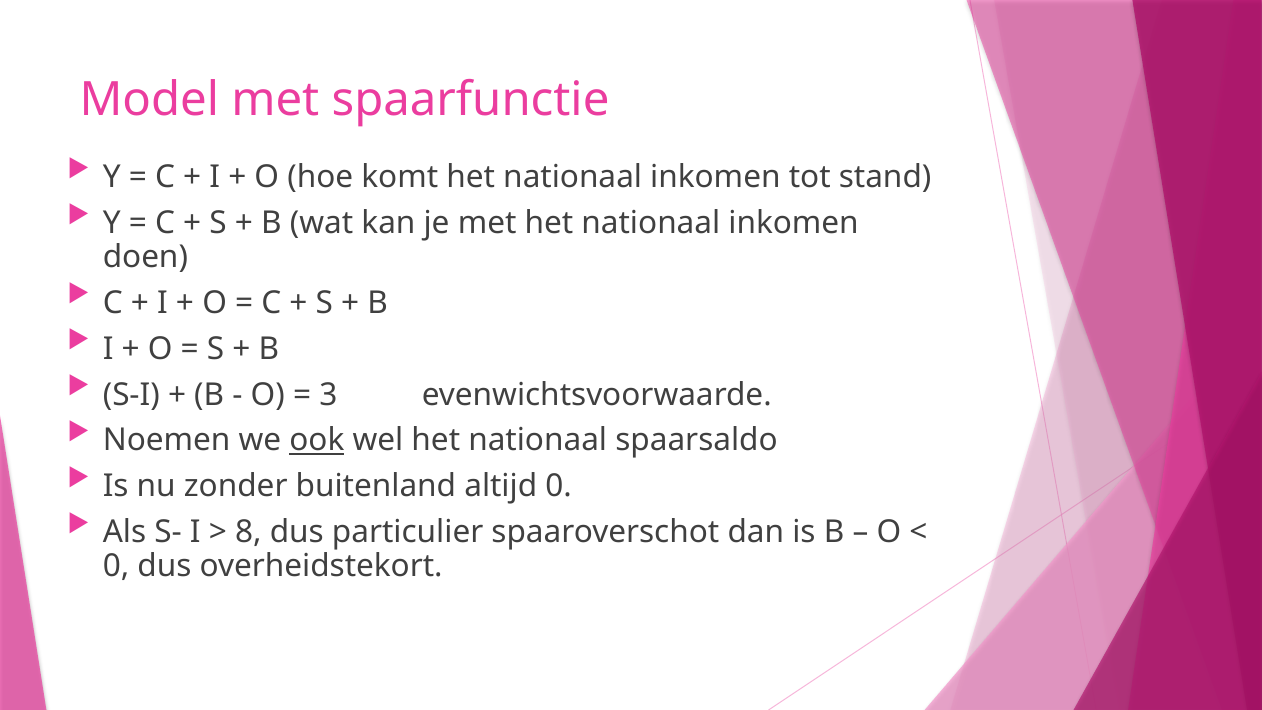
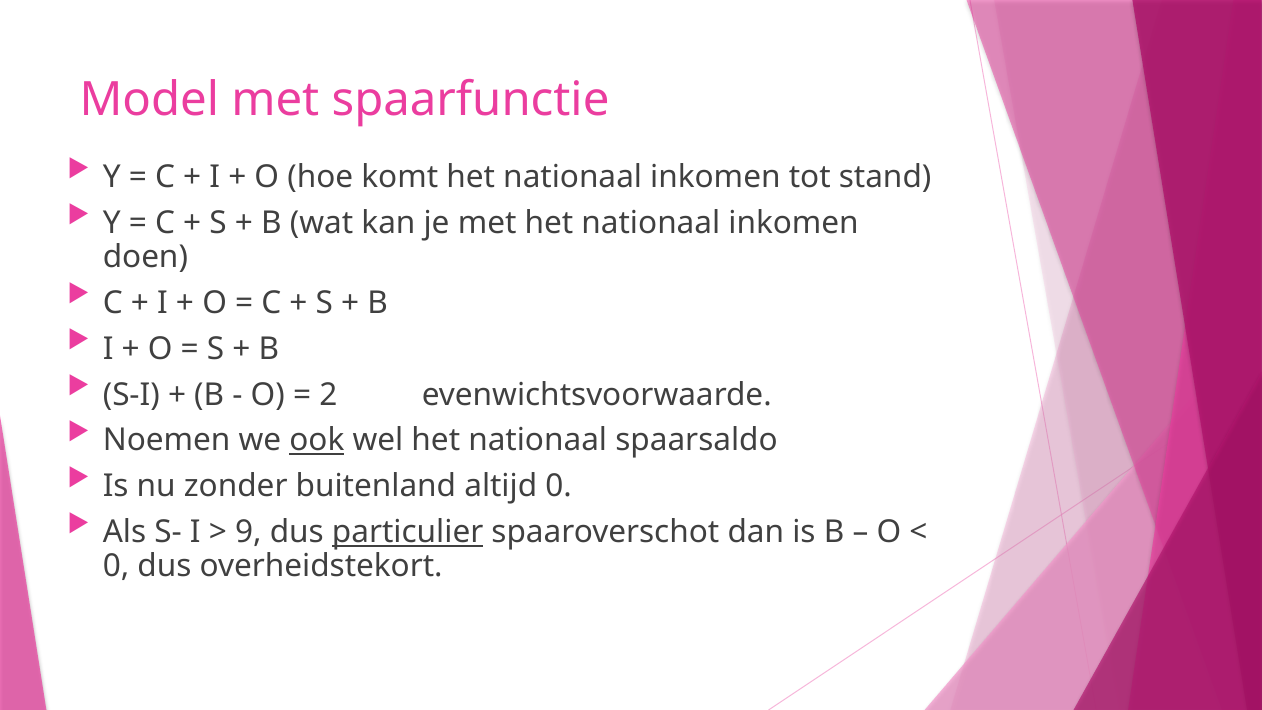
3: 3 -> 2 (328, 395)
8: 8 -> 9 (248, 532)
particulier underline: none -> present (408, 532)
